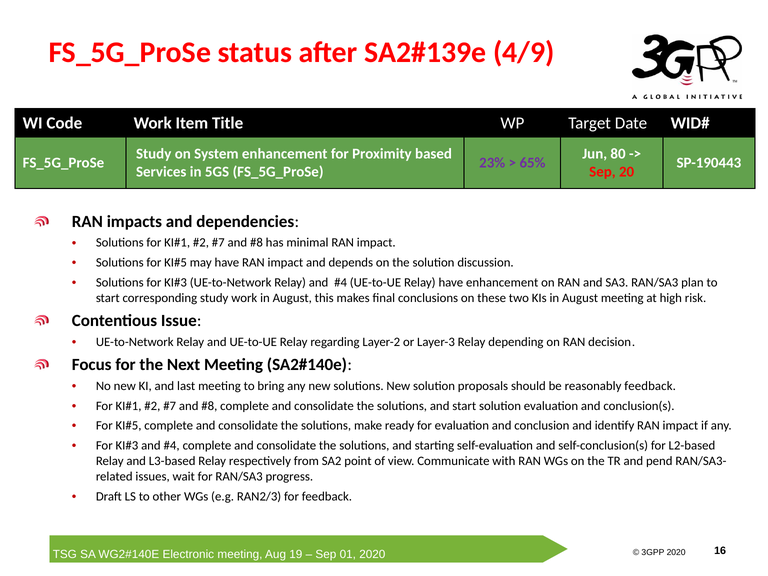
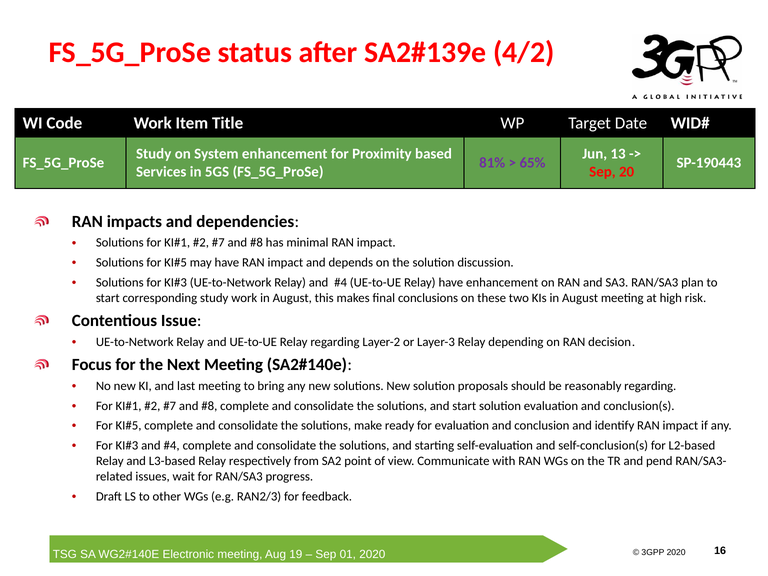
4/9: 4/9 -> 4/2 (524, 53)
80: 80 -> 13 (618, 154)
23%: 23% -> 81% (492, 163)
reasonably feedback: feedback -> regarding (650, 386)
